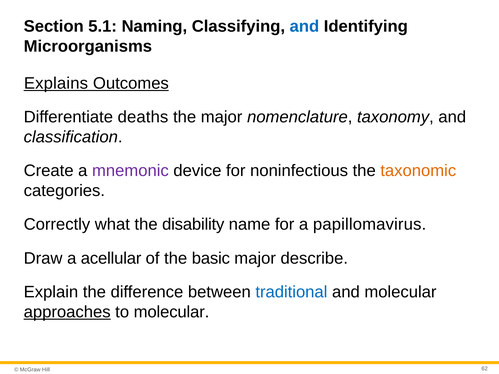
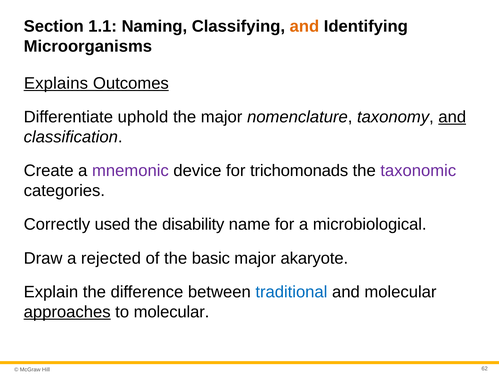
5.1: 5.1 -> 1.1 (103, 26)
and colour: blue -> orange (304, 26)
deaths: deaths -> uphold (143, 117)
and underline: none -> present (452, 117)
noninfectious: noninfectious -> trichomonads (299, 171)
taxonomic colour: orange -> purple (418, 171)
what: what -> used (112, 225)
papillomavirus: papillomavirus -> microbiological (370, 225)
acellular: acellular -> rejected (111, 258)
describe: describe -> akaryote (314, 258)
